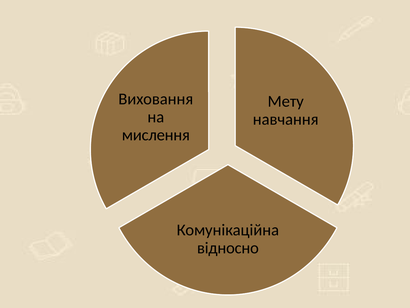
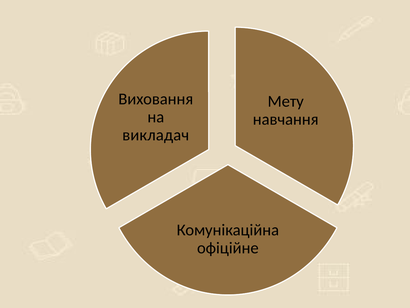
мислення: мислення -> викладач (156, 135)
відносно: відносно -> офіційне (228, 248)
